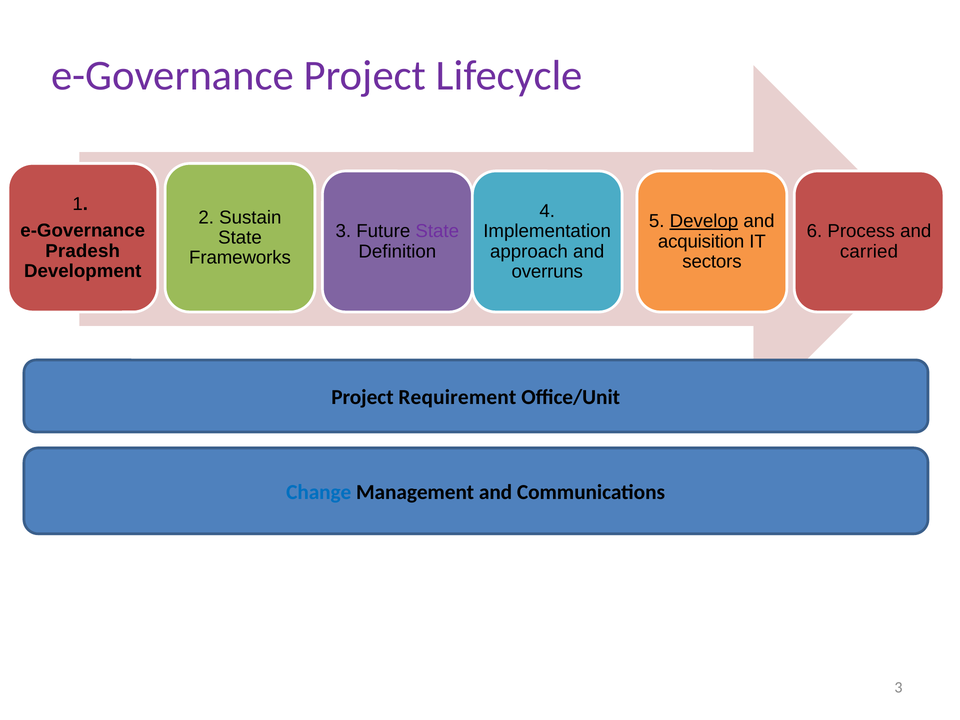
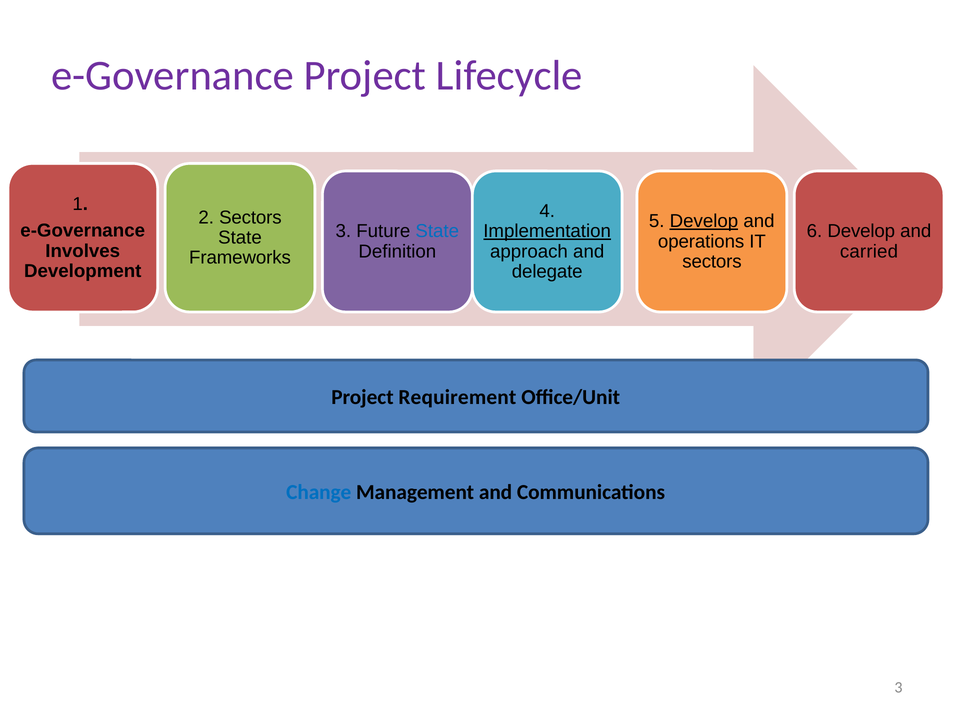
2 Sustain: Sustain -> Sectors (250, 217)
State colour: purple -> blue (437, 231)
Implementation underline: none -> present (547, 231)
6 Process: Process -> Develop (861, 231)
acquisition: acquisition -> operations (701, 241)
Pradesh: Pradesh -> Involves (83, 251)
overruns: overruns -> delegate (547, 272)
